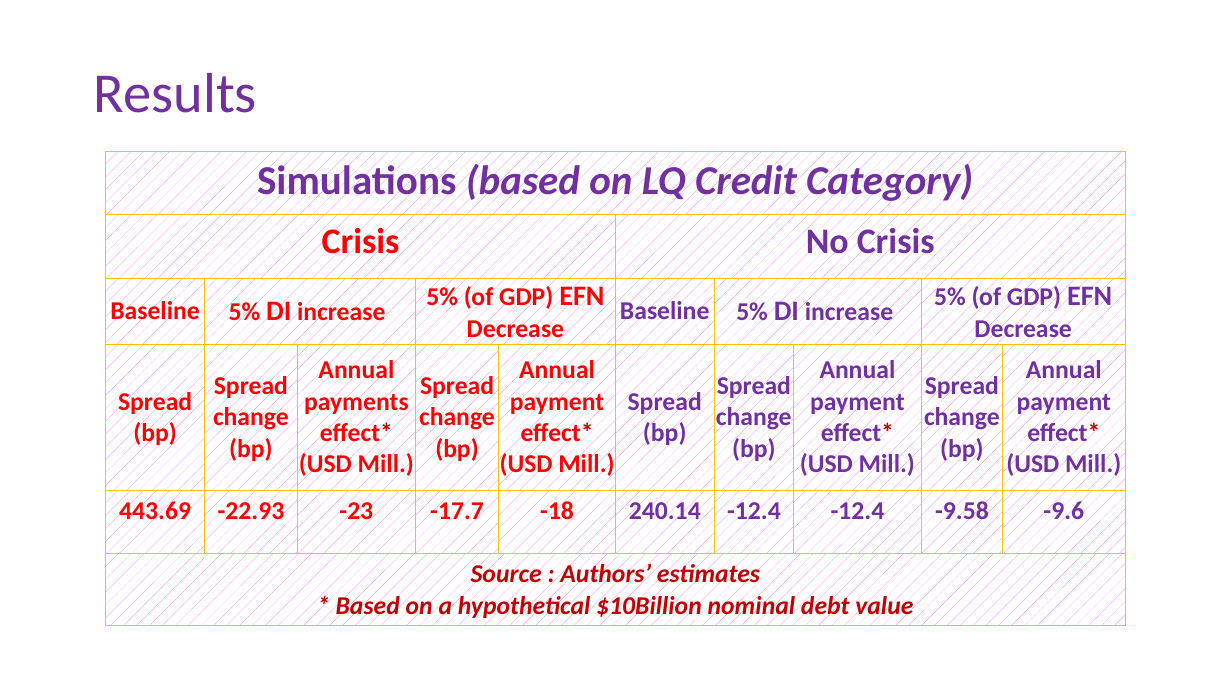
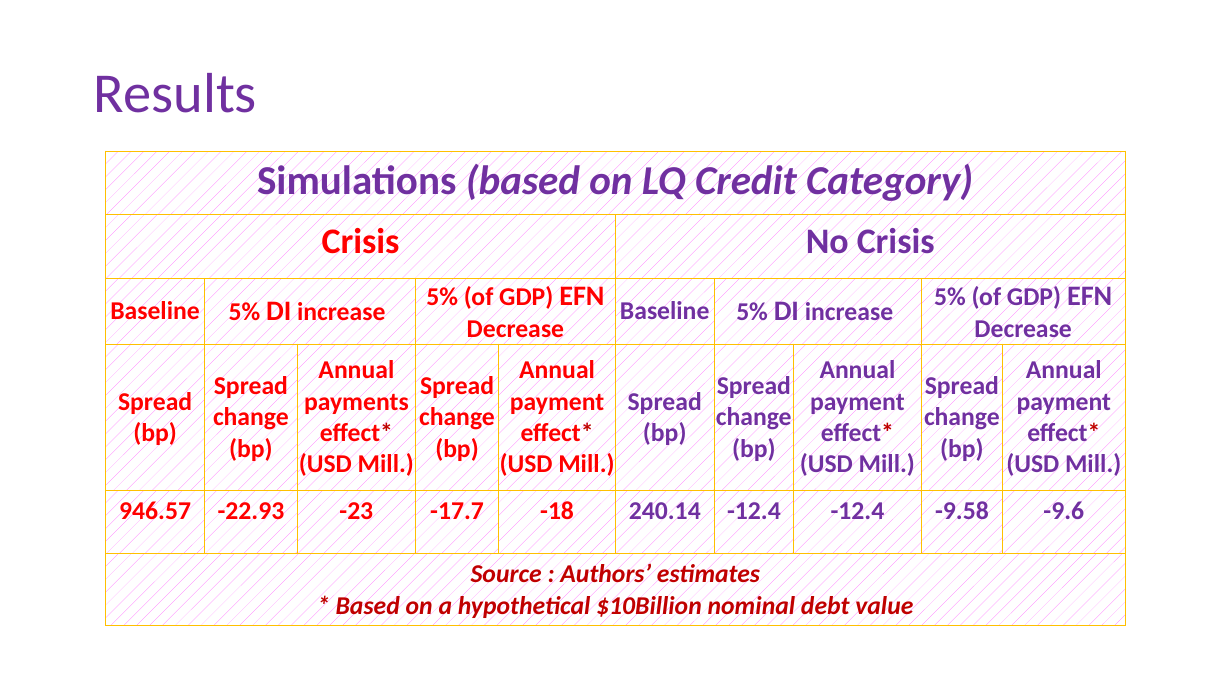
443.69: 443.69 -> 946.57 (155, 511)
